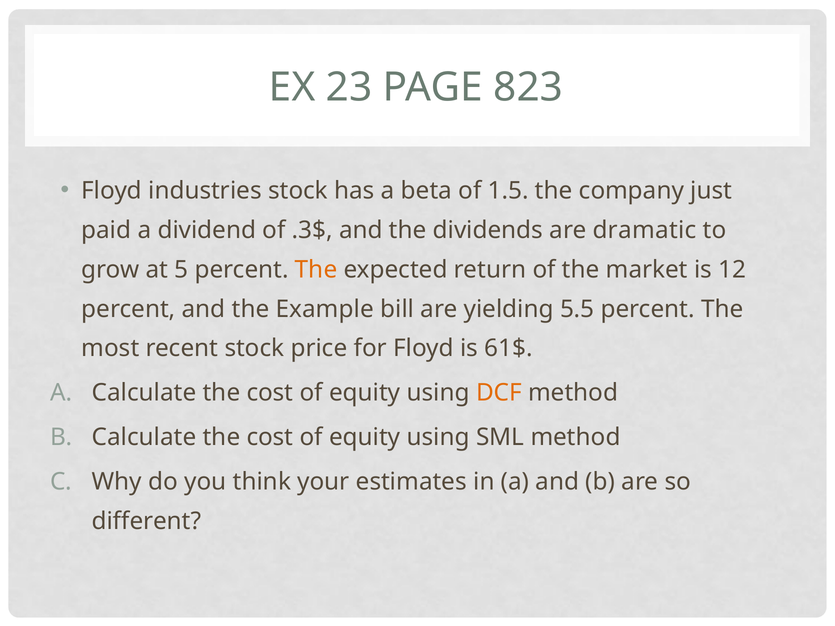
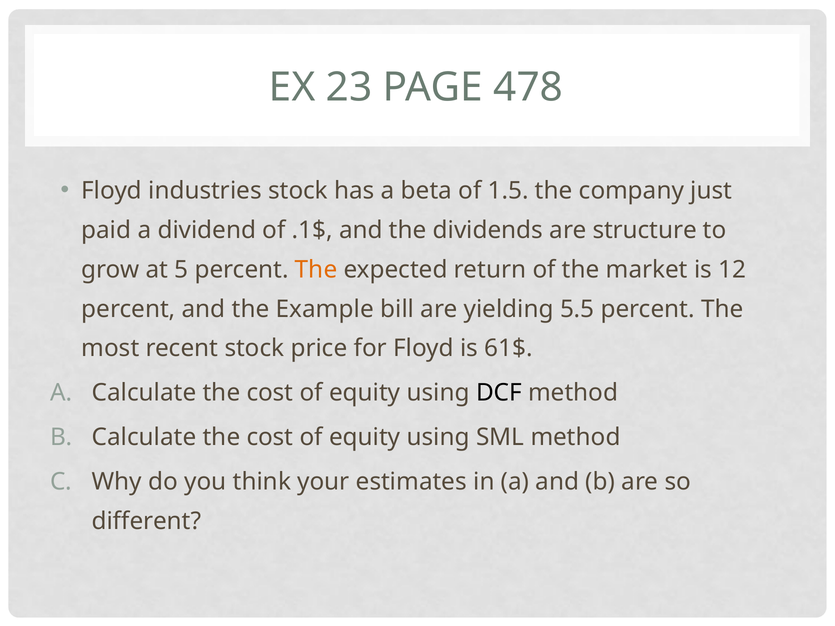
823: 823 -> 478 (528, 88)
.3$: .3$ -> .1$ (312, 230)
dramatic: dramatic -> structure (645, 230)
DCF colour: orange -> black (499, 393)
